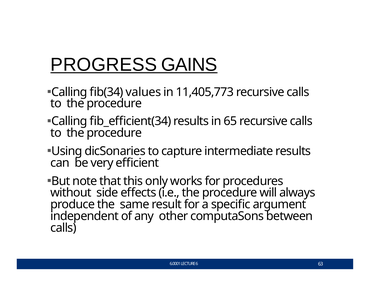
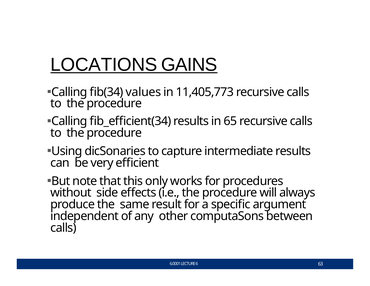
PROGRESS: PROGRESS -> LOCATIONS (104, 65)
